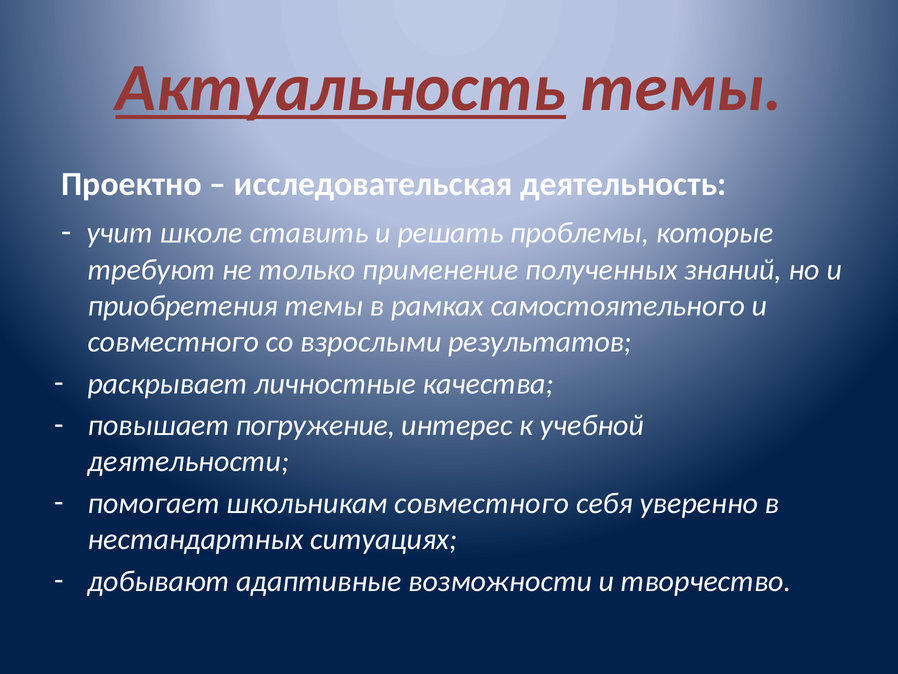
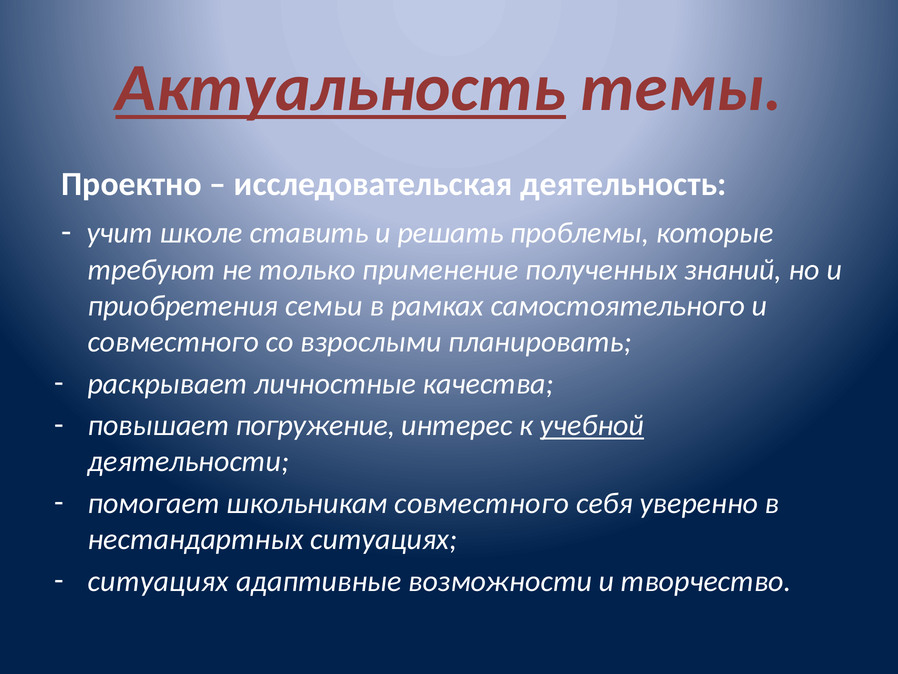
приобретения темы: темы -> семьи (324, 306)
результатов: результатов -> планировать (540, 341)
учебной underline: none -> present (592, 425)
добывают: добывают -> ситуациях (158, 581)
